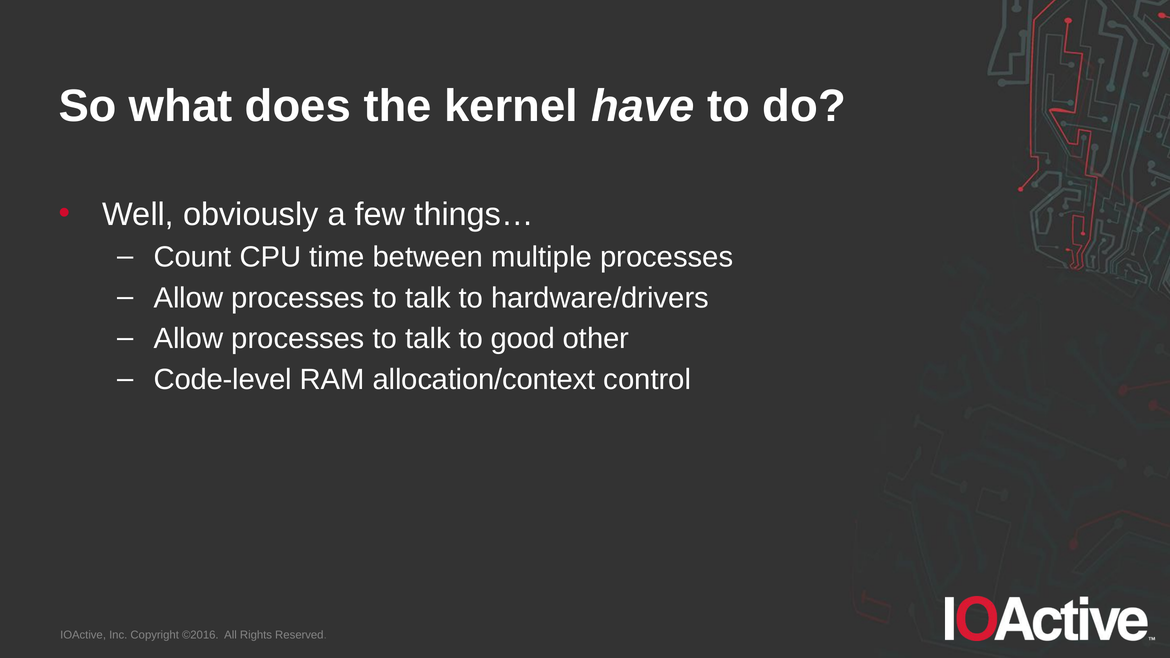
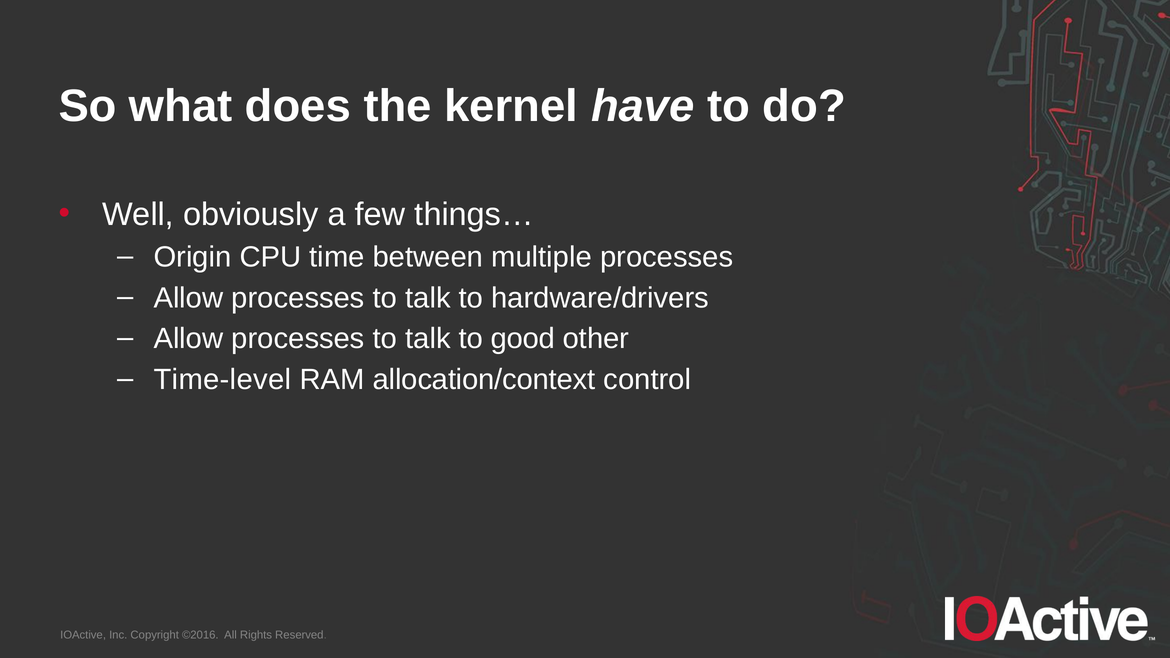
Count: Count -> Origin (193, 257)
Code-level: Code-level -> Time-level (222, 380)
